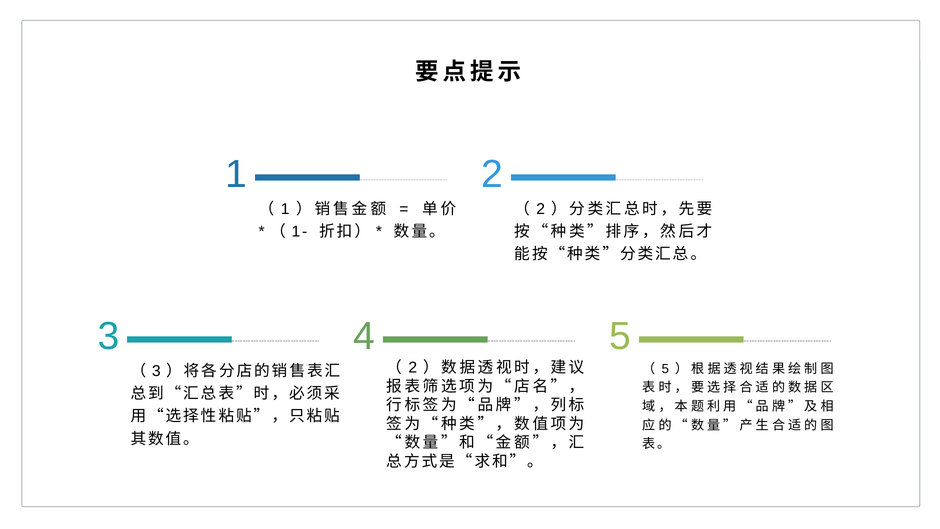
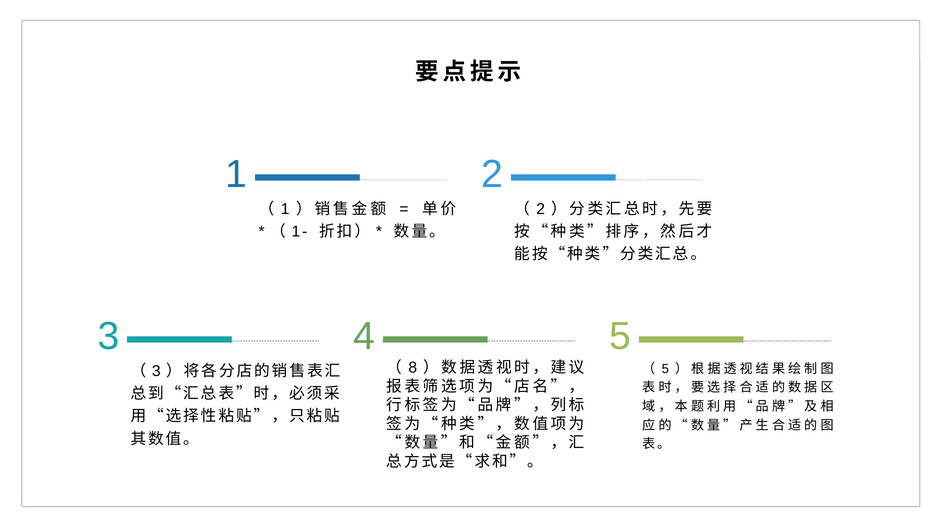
2: 2 -> 8 (413, 367)
